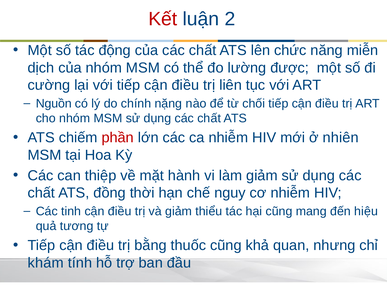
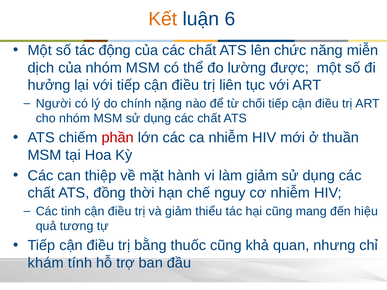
Kết colour: red -> orange (163, 19)
2: 2 -> 6 (230, 19)
cường: cường -> hưởng (49, 85)
Nguồn: Nguồn -> Người (54, 104)
nhiên: nhiên -> thuần (341, 138)
